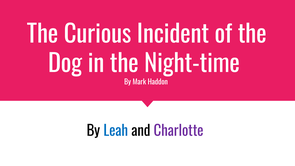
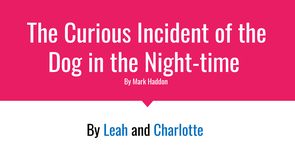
Charlotte colour: purple -> blue (179, 131)
